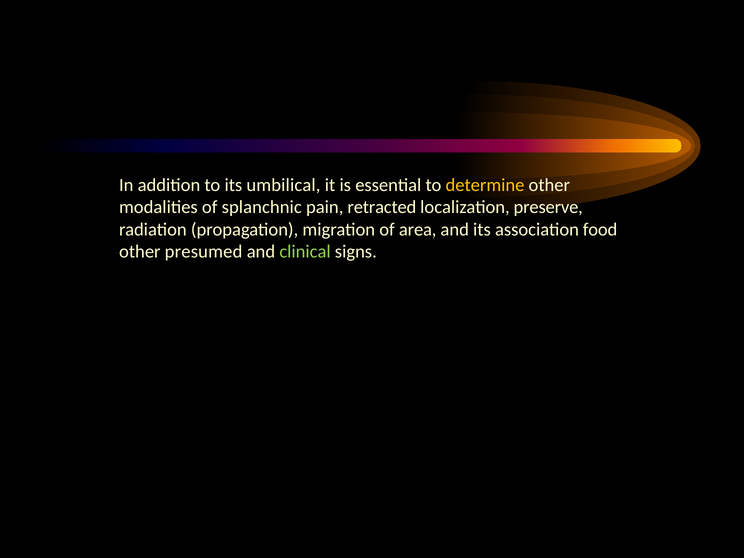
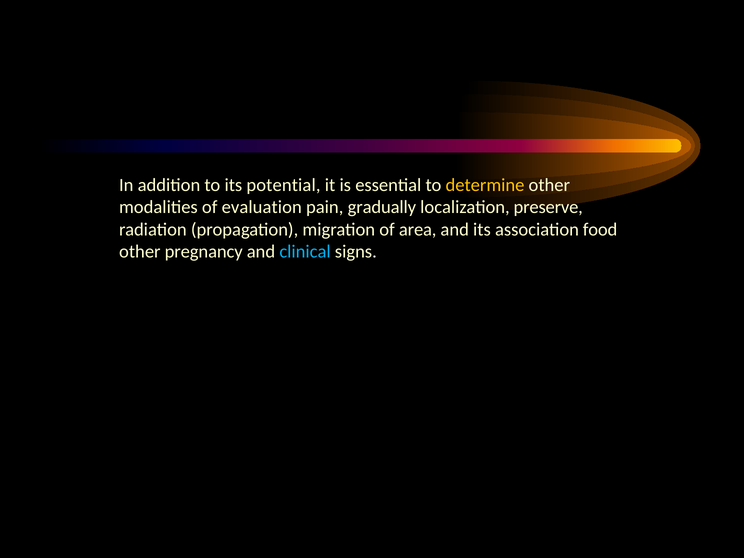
umbilical: umbilical -> potential (283, 185)
splanchnic: splanchnic -> evaluation (262, 207)
retracted: retracted -> gradually (382, 207)
presumed: presumed -> pregnancy (204, 252)
clinical colour: light green -> light blue (305, 252)
